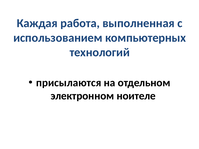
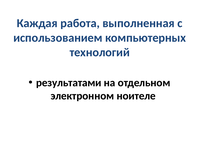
присылаются: присылаются -> результатами (69, 83)
